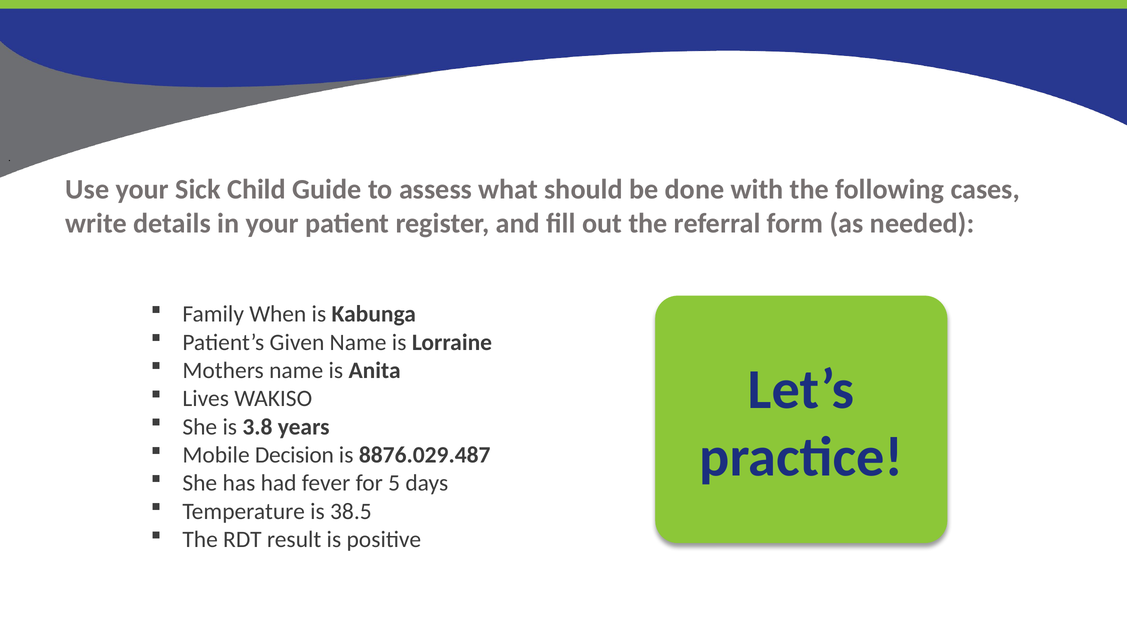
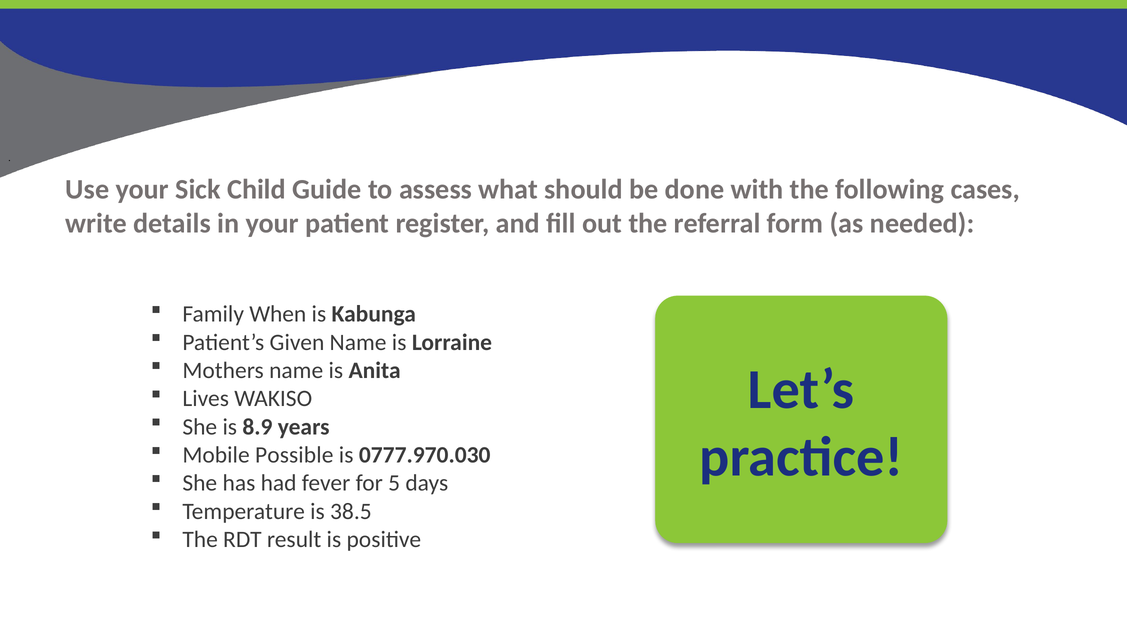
3.8: 3.8 -> 8.9 (257, 427)
Decision: Decision -> Possible (294, 455)
8876.029.487: 8876.029.487 -> 0777.970.030 (425, 455)
